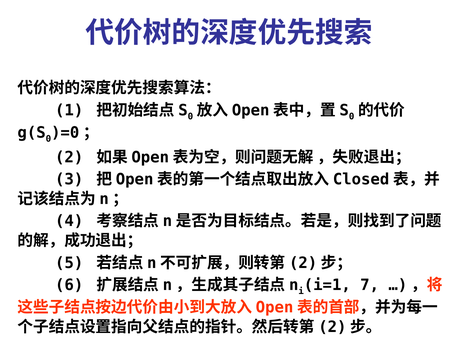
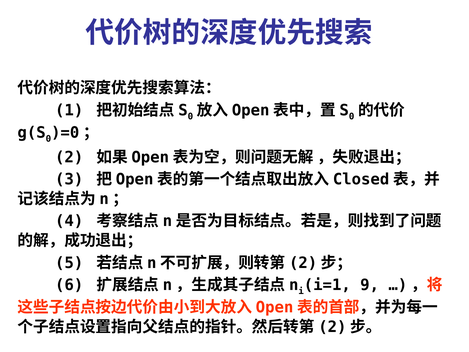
7: 7 -> 9 (370, 285)
